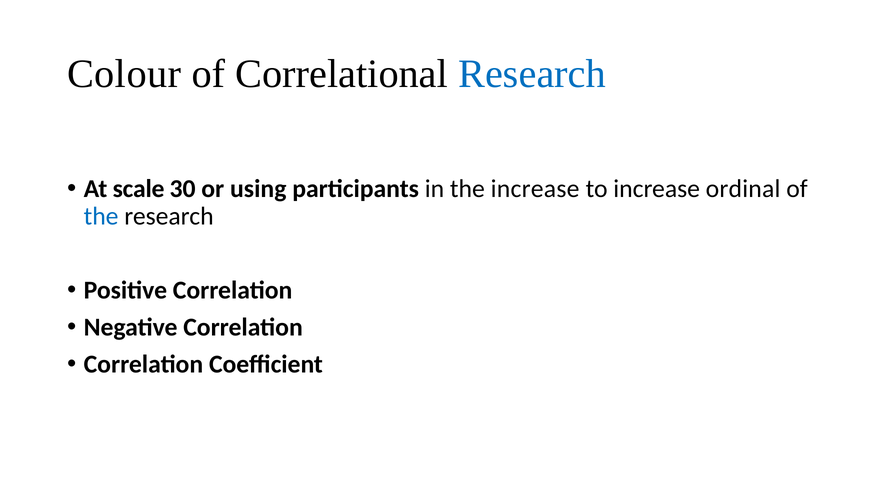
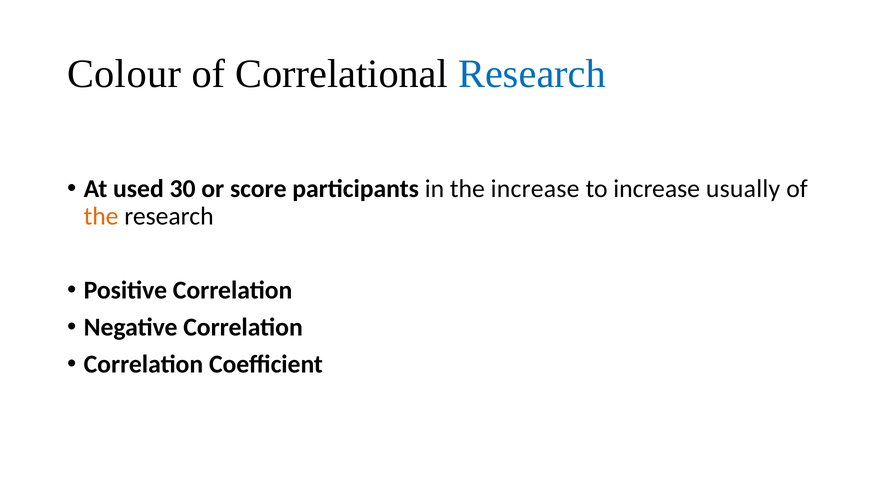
scale: scale -> used (138, 189)
using: using -> score (258, 189)
ordinal: ordinal -> usually (743, 189)
the colour: blue -> orange (101, 217)
